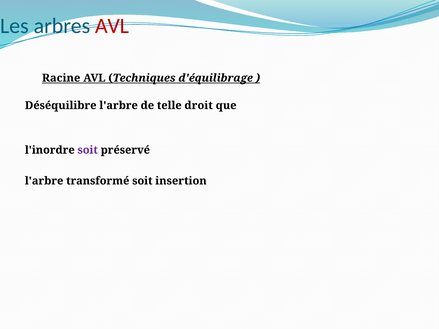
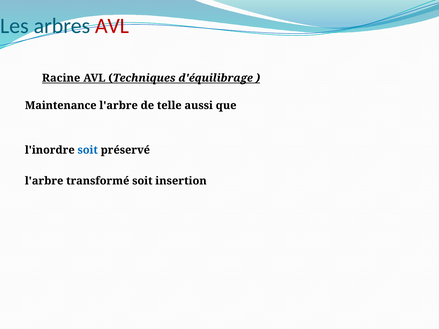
Déséquilibre: Déséquilibre -> Maintenance (61, 106)
droit: droit -> aussi (199, 106)
soit colour: purple -> blue (88, 150)
